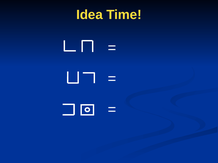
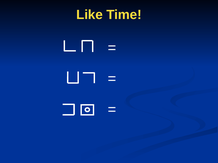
Idea: Idea -> Like (90, 15)
